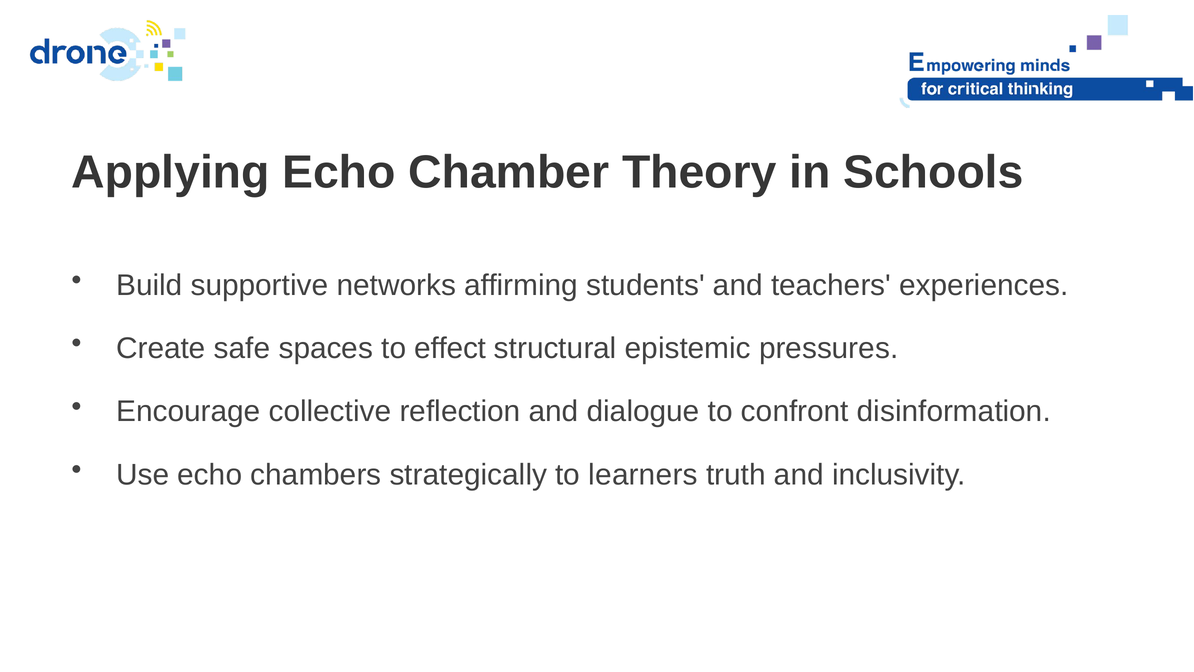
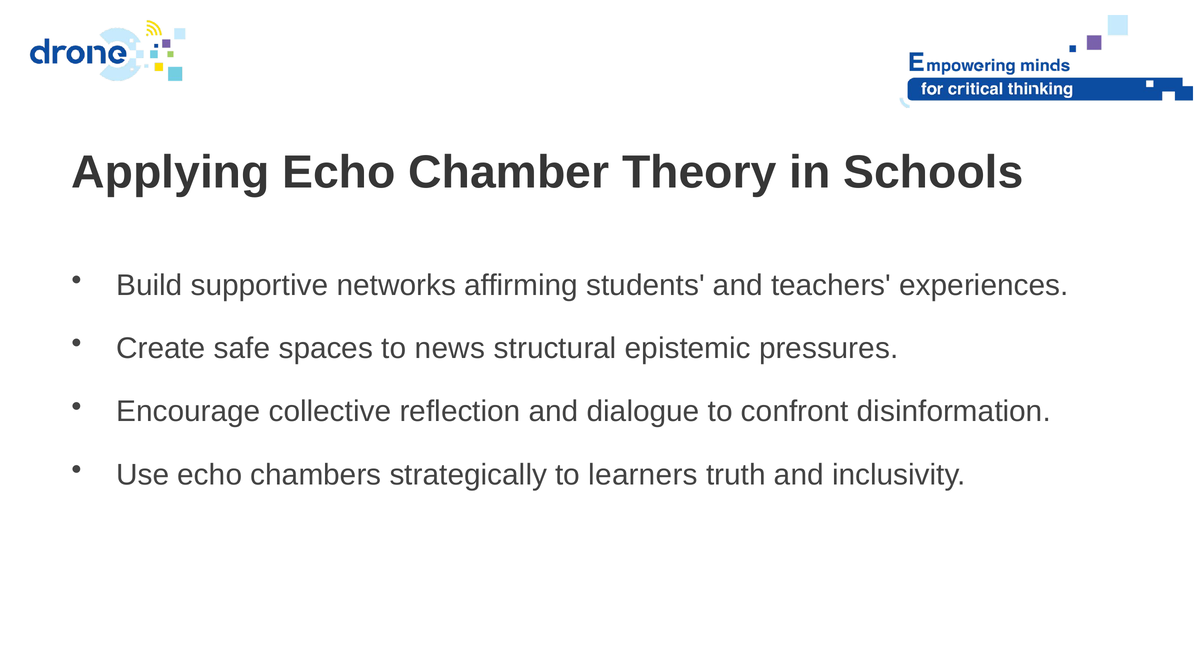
effect: effect -> news (450, 348)
